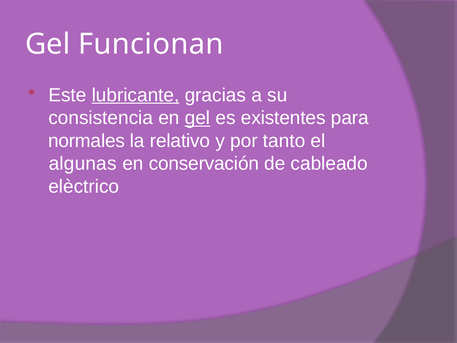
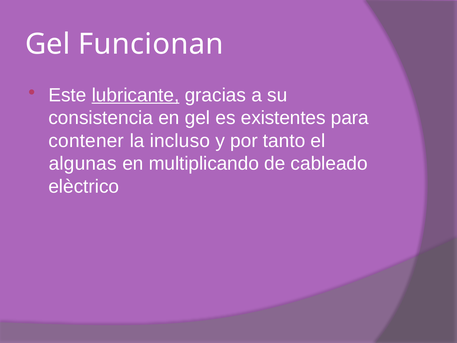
gel underline: present -> none (197, 118)
normales: normales -> contener (86, 141)
relativo: relativo -> incluso (180, 141)
conservación: conservación -> multiplicando (204, 164)
